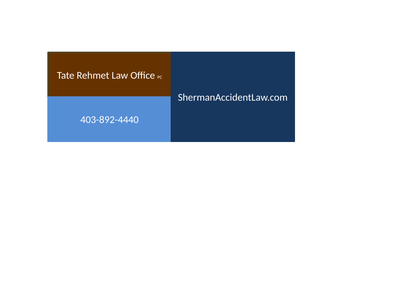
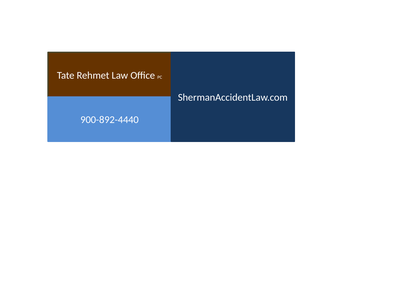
403-892-4440: 403-892-4440 -> 900-892-4440 (110, 120)
